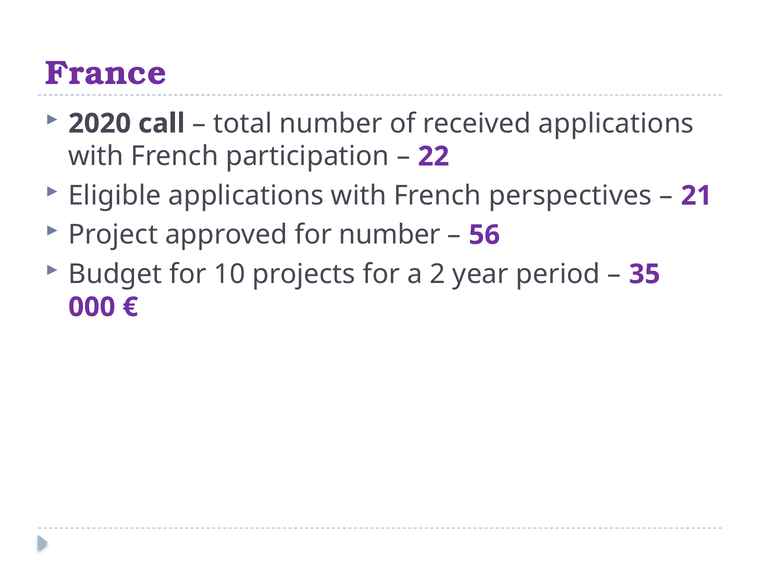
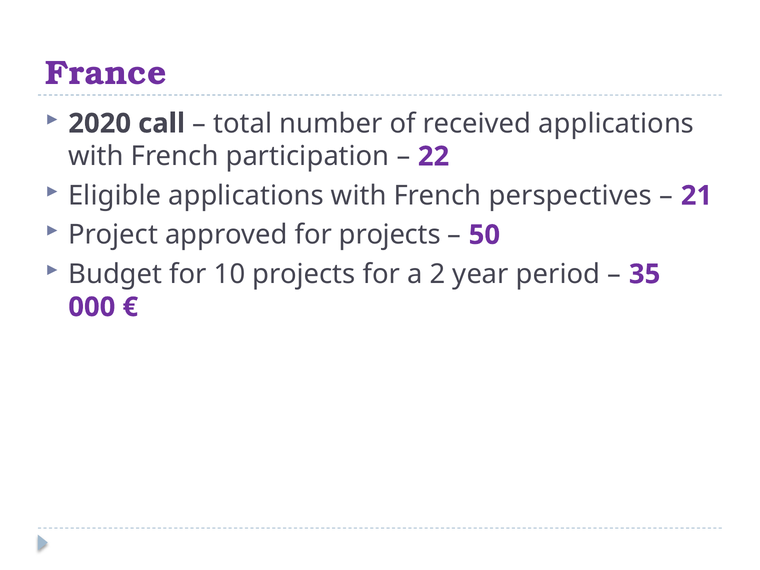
for number: number -> projects (390, 235)
56: 56 -> 50 (484, 235)
